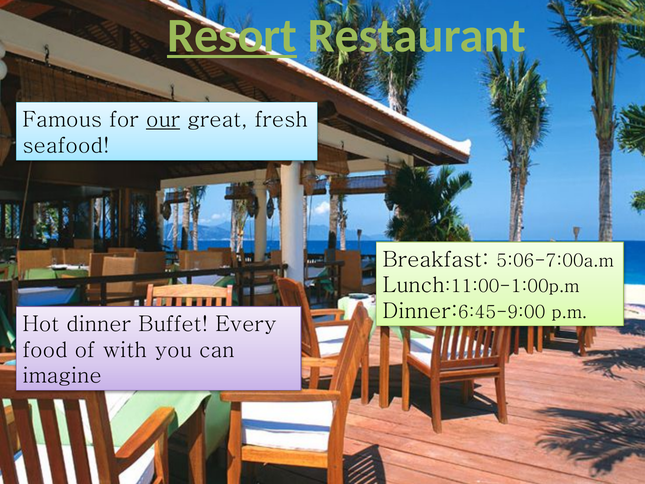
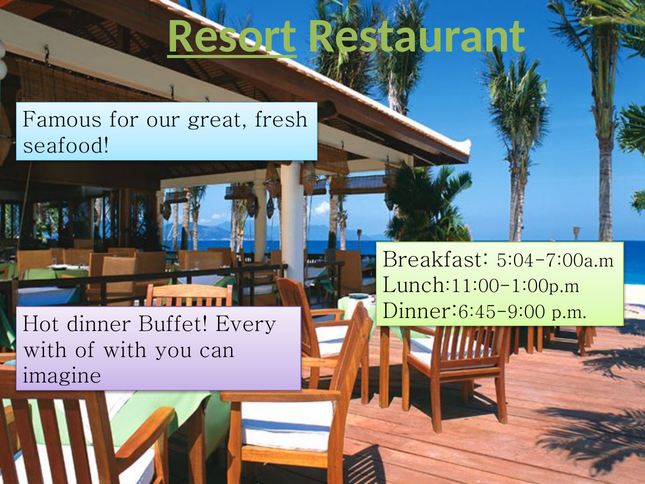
our underline: present -> none (163, 120)
5:06-7:00a.m: 5:06-7:00a.m -> 5:04-7:00a.m (555, 261)
food: food -> with (45, 350)
